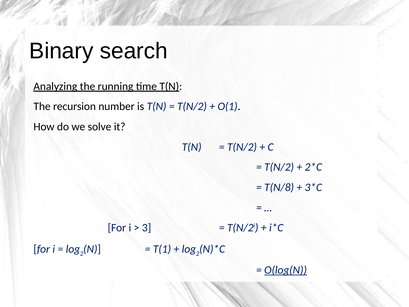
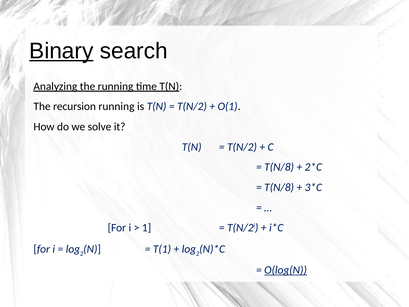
Binary underline: none -> present (61, 51)
recursion number: number -> running (116, 106)
T(N/2: T(N/2 -> T(N/8 (279, 167)
3: 3 -> 1 (147, 228)
